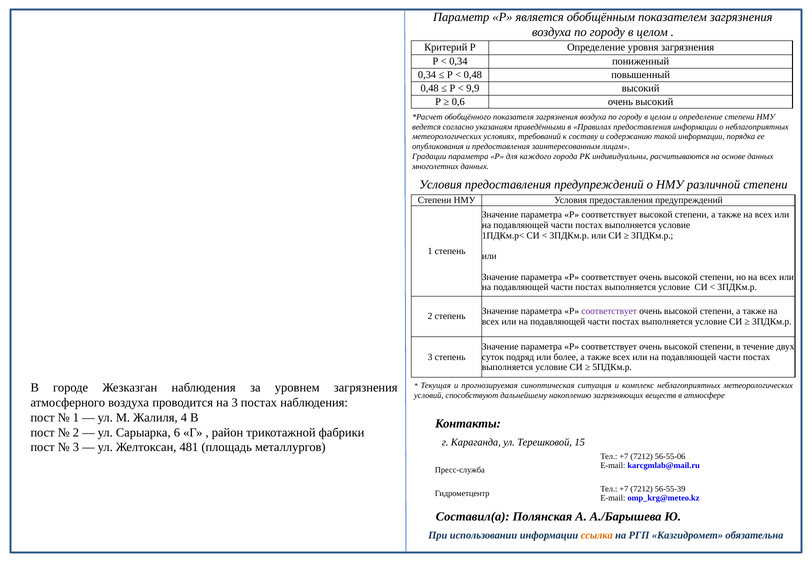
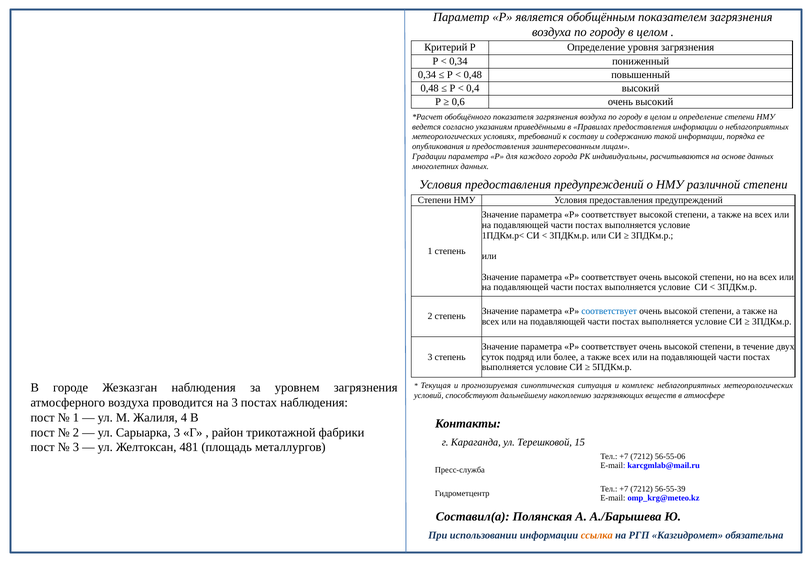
9,9: 9,9 -> 0,4 (473, 88)
соответствует colour: purple -> blue (609, 311)
Сарыарка 6: 6 -> 3 (177, 432)
